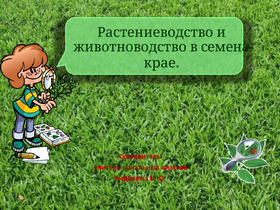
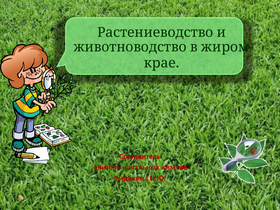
семена: семена -> жиром (225, 47)
